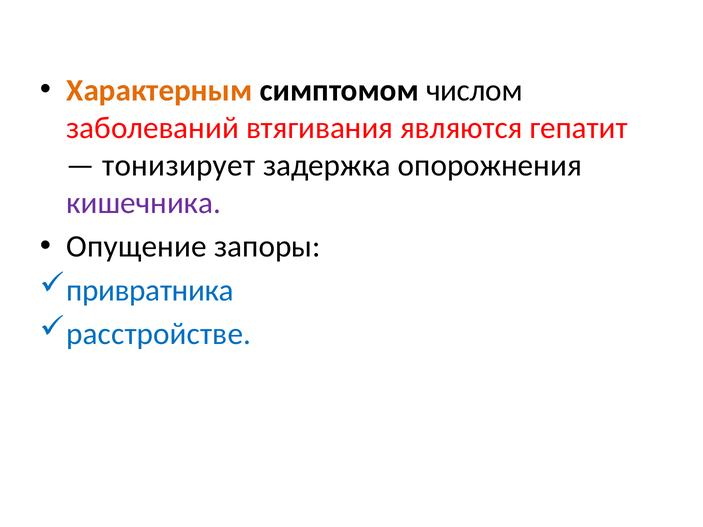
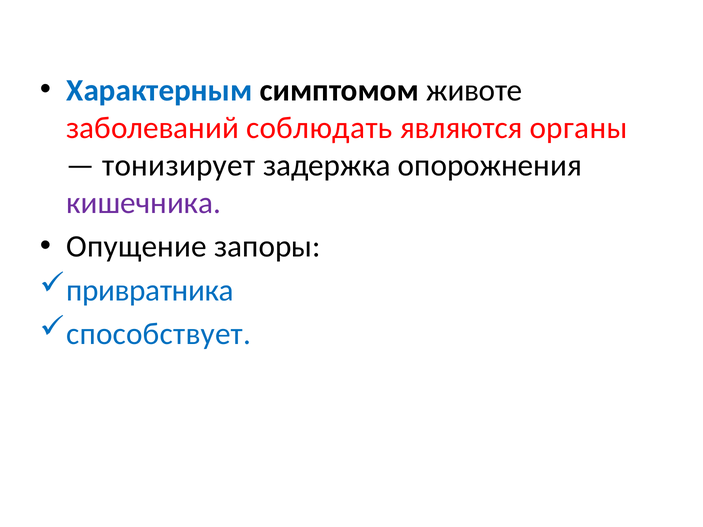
Характерным colour: orange -> blue (159, 90)
числом: числом -> животе (474, 90)
втягивания: втягивания -> соблюдать (319, 128)
гепатит: гепатит -> органы (579, 128)
расстройстве: расстройстве -> способствует (159, 334)
